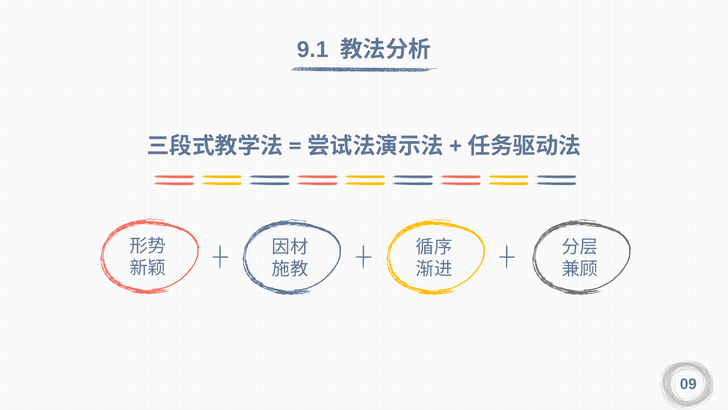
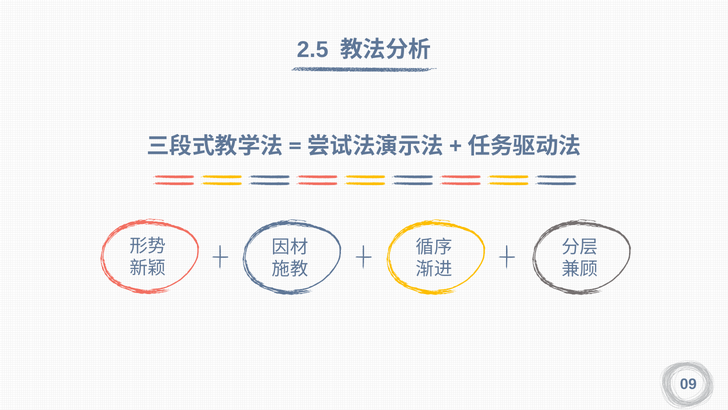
9.1: 9.1 -> 2.5 (313, 50)
